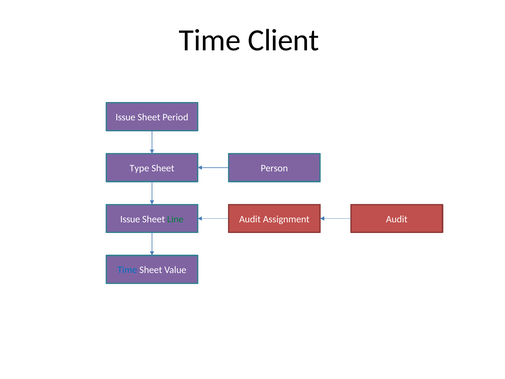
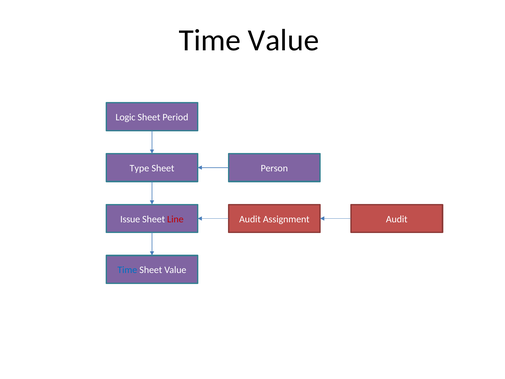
Time Client: Client -> Value (283, 40)
Issue: Issue -> Logic (126, 117)
Line colour: green -> red (175, 219)
